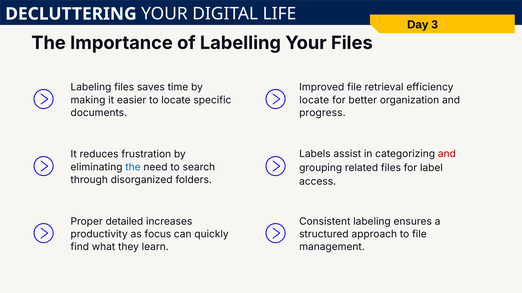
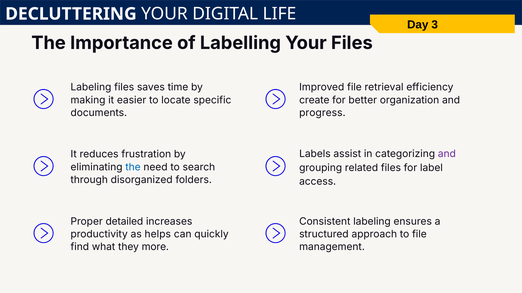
locate: locate -> create (314, 100)
and colour: red -> purple (447, 154)
focus: focus -> helps (158, 235)
learn: learn -> more (155, 247)
